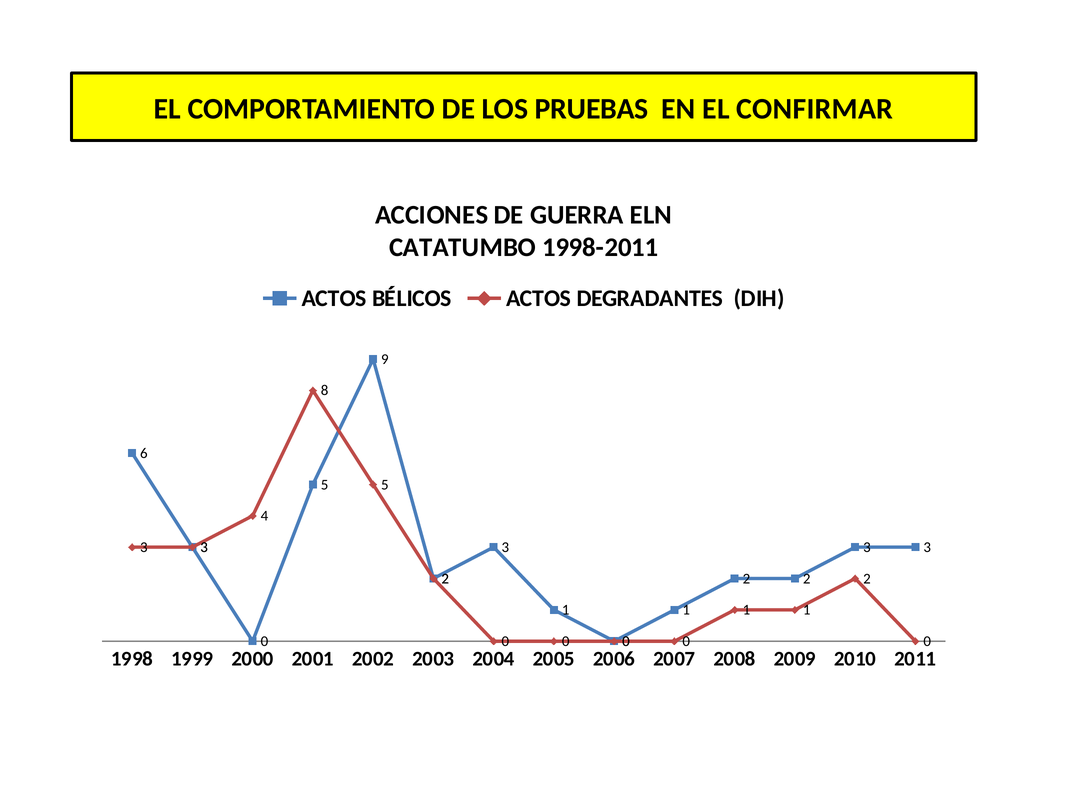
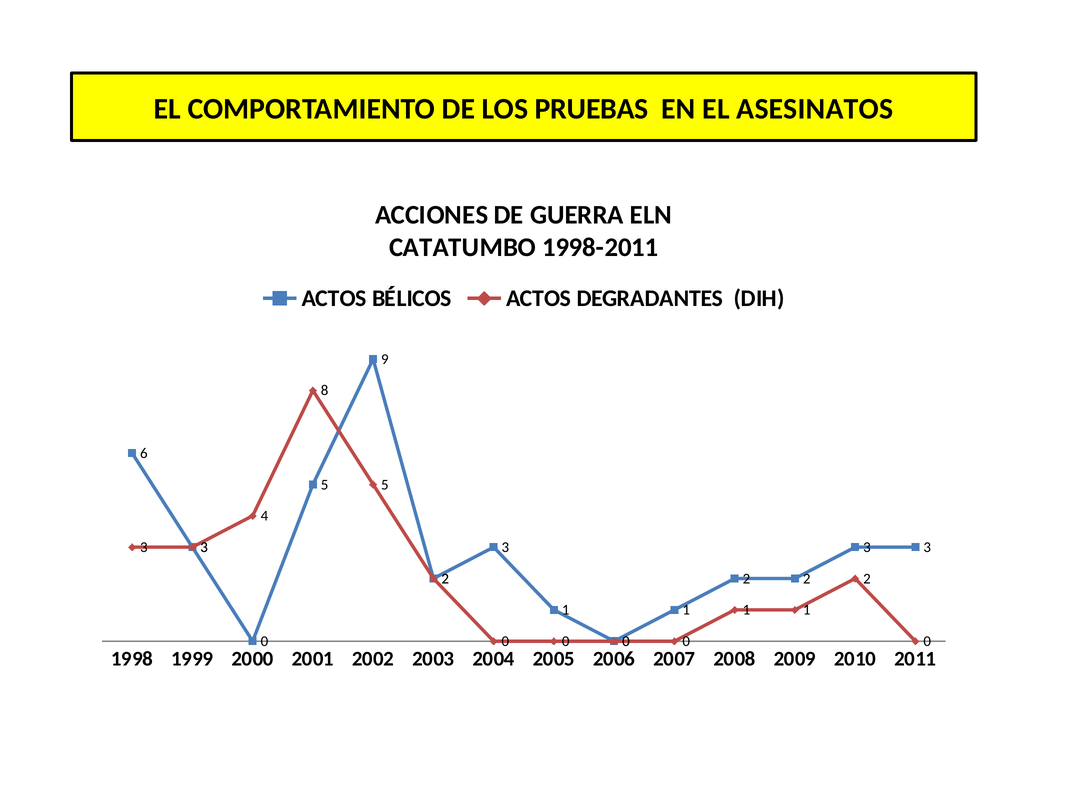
CONFIRMAR: CONFIRMAR -> ASESINATOS (815, 109)
